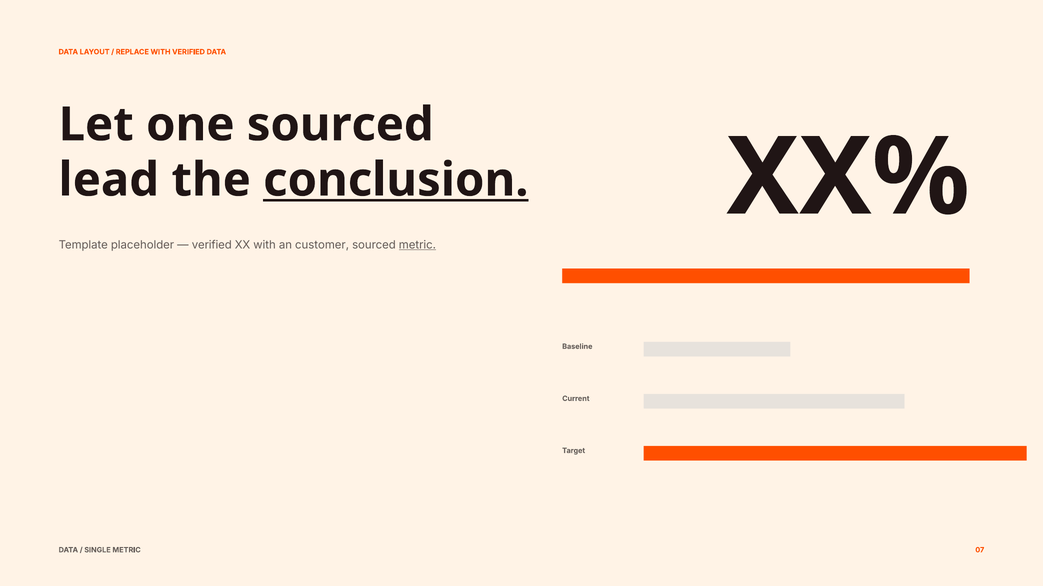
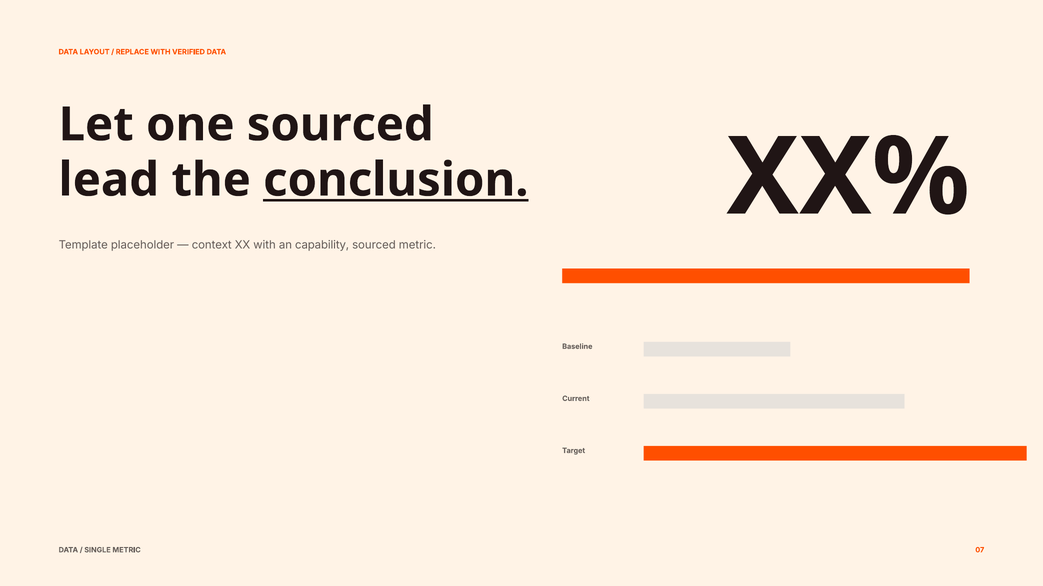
verified: verified -> context (212, 245)
customer: customer -> capability (322, 245)
metric underline: present -> none (417, 245)
